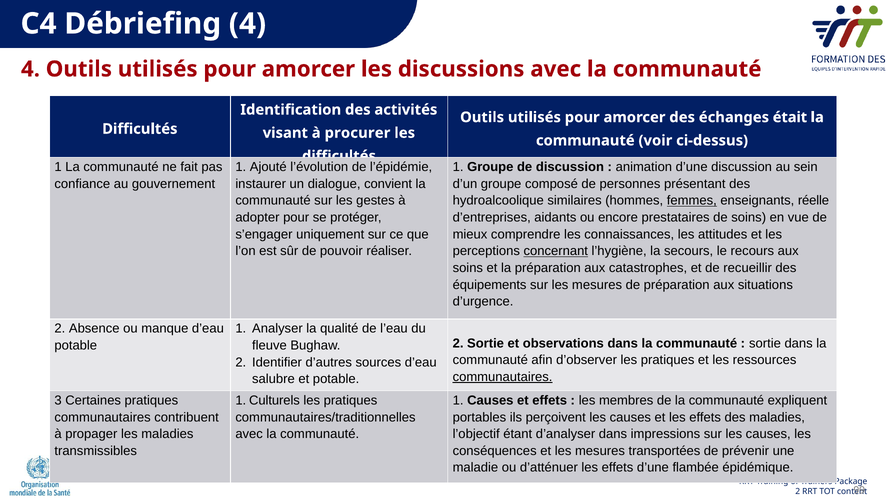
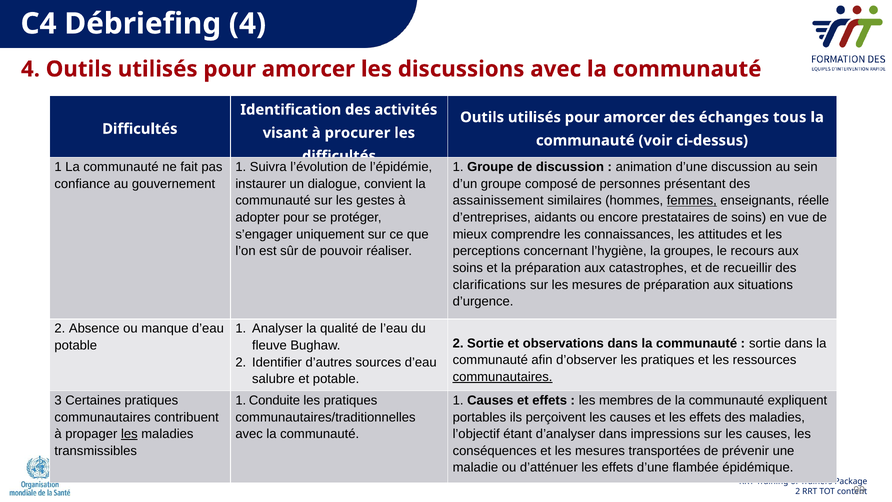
était: était -> tous (790, 117)
Ajouté: Ajouté -> Suivra (268, 167)
hydroalcoolique: hydroalcoolique -> assainissement (498, 201)
concernant underline: present -> none (556, 251)
secours: secours -> groupes (689, 251)
équipements: équipements -> clarifications (489, 285)
Culturels: Culturels -> Conduite (274, 400)
les underline: none -> present (129, 434)
